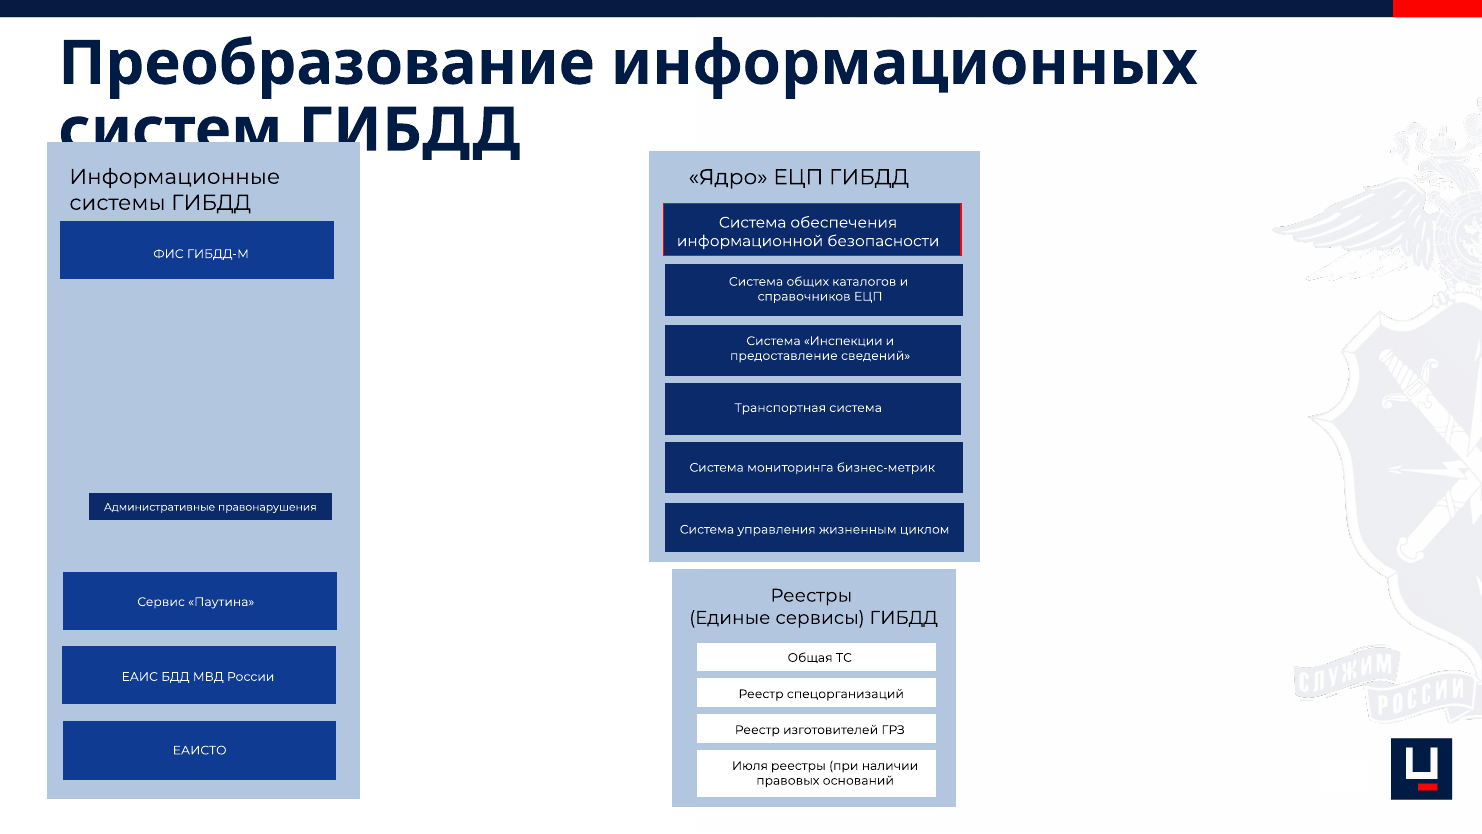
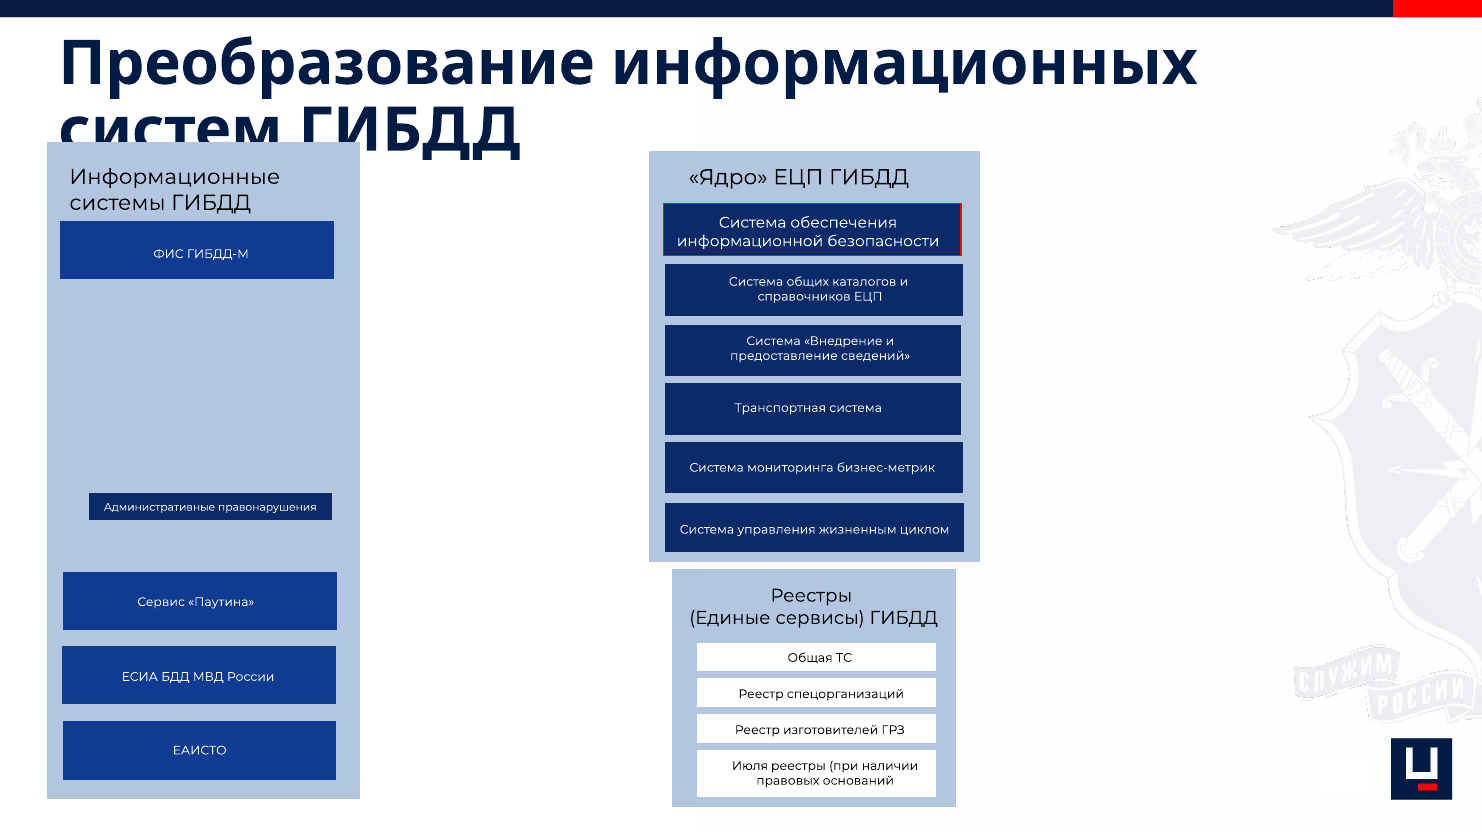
Инспекции: Инспекции -> Внедрение (843, 341)
ЕАИС: ЕАИС -> ЕСИА (140, 676)
